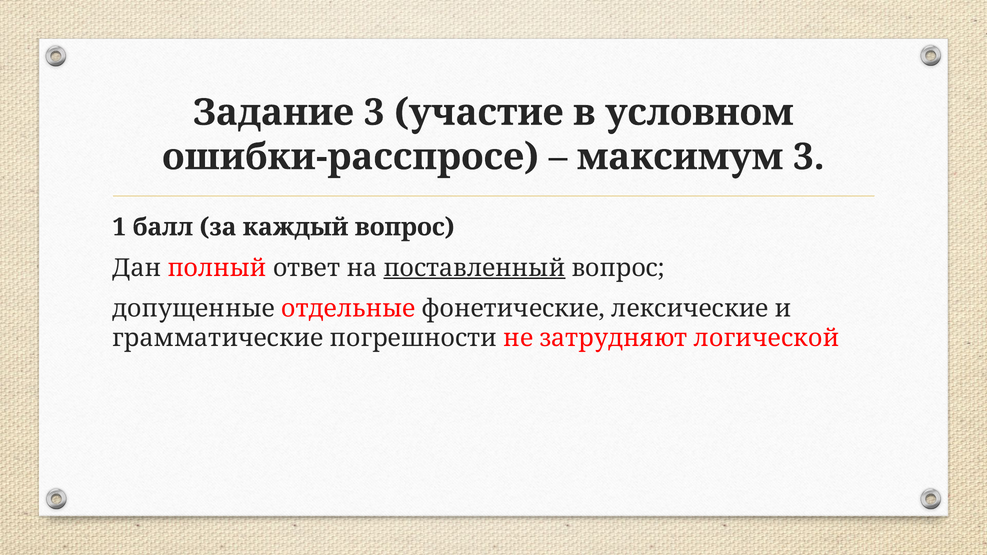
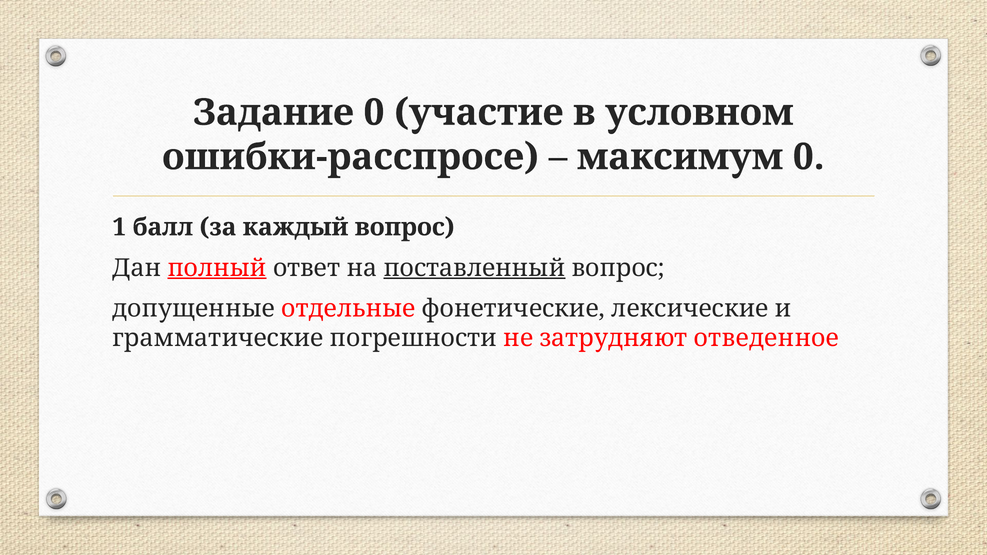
Задание 3: 3 -> 0 (374, 113)
максимум 3: 3 -> 0 (809, 157)
полный underline: none -> present (217, 268)
логической: логической -> отведенное (767, 338)
